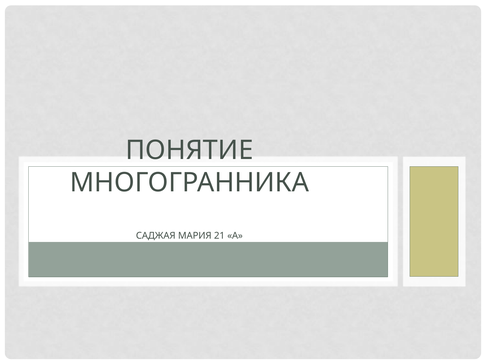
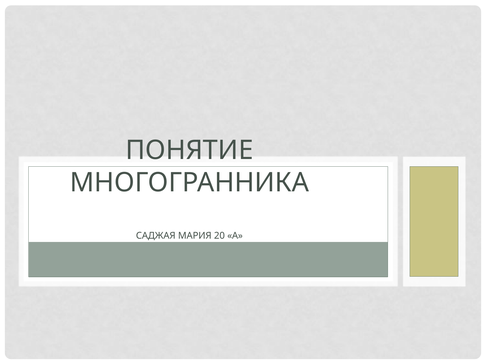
21: 21 -> 20 (219, 236)
